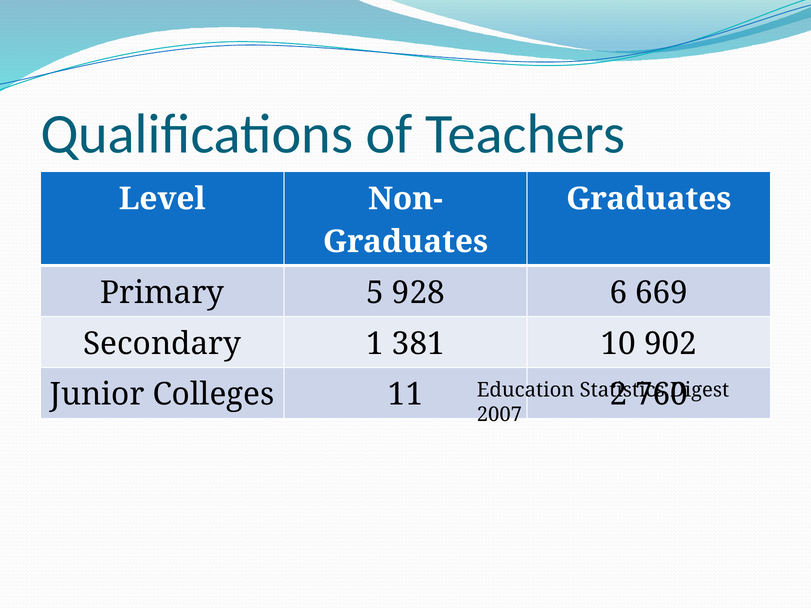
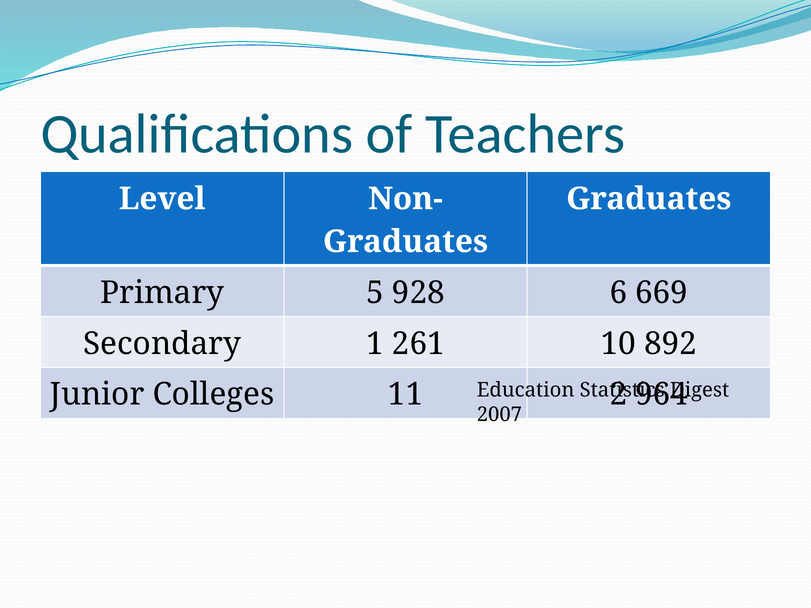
381: 381 -> 261 (418, 344)
902: 902 -> 892 (671, 344)
760: 760 -> 964 (662, 395)
